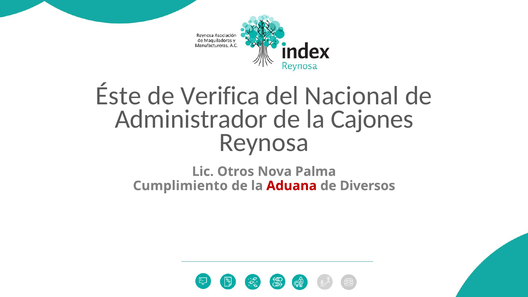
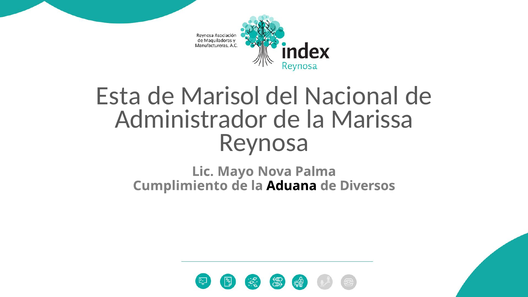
Éste: Éste -> Esta (118, 96)
Verifica: Verifica -> Marisol (220, 96)
Cajones: Cajones -> Marissa (372, 119)
Otros: Otros -> Mayo (236, 172)
Aduana colour: red -> black (292, 186)
